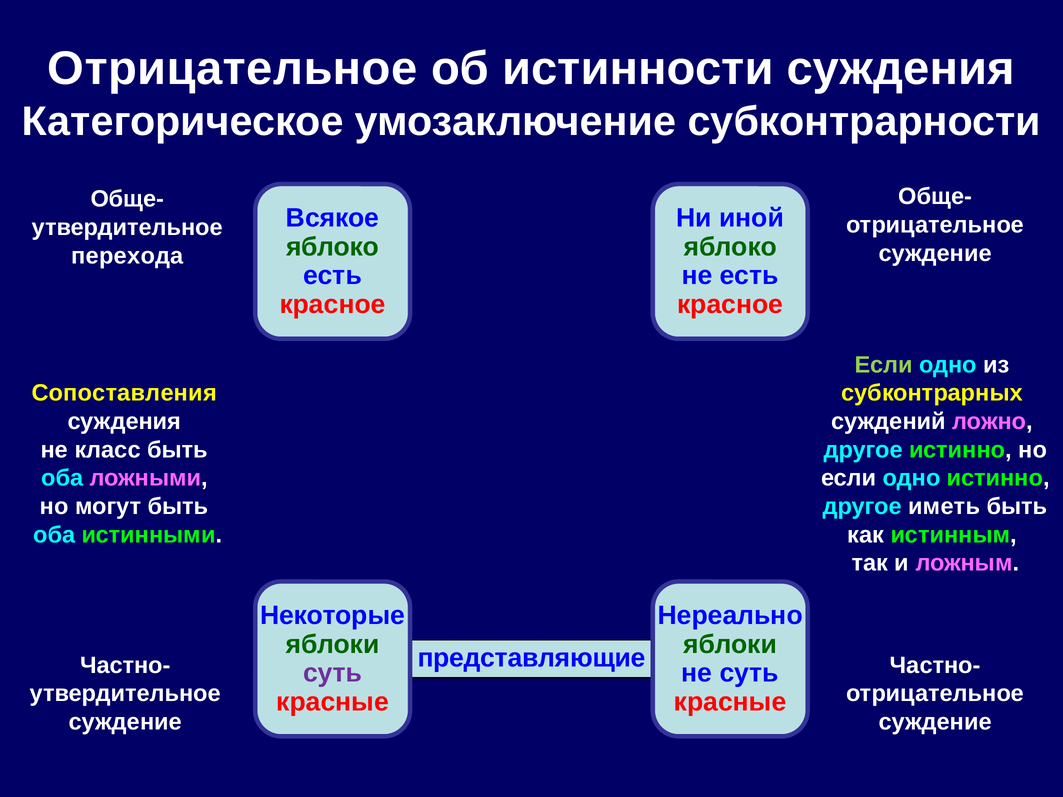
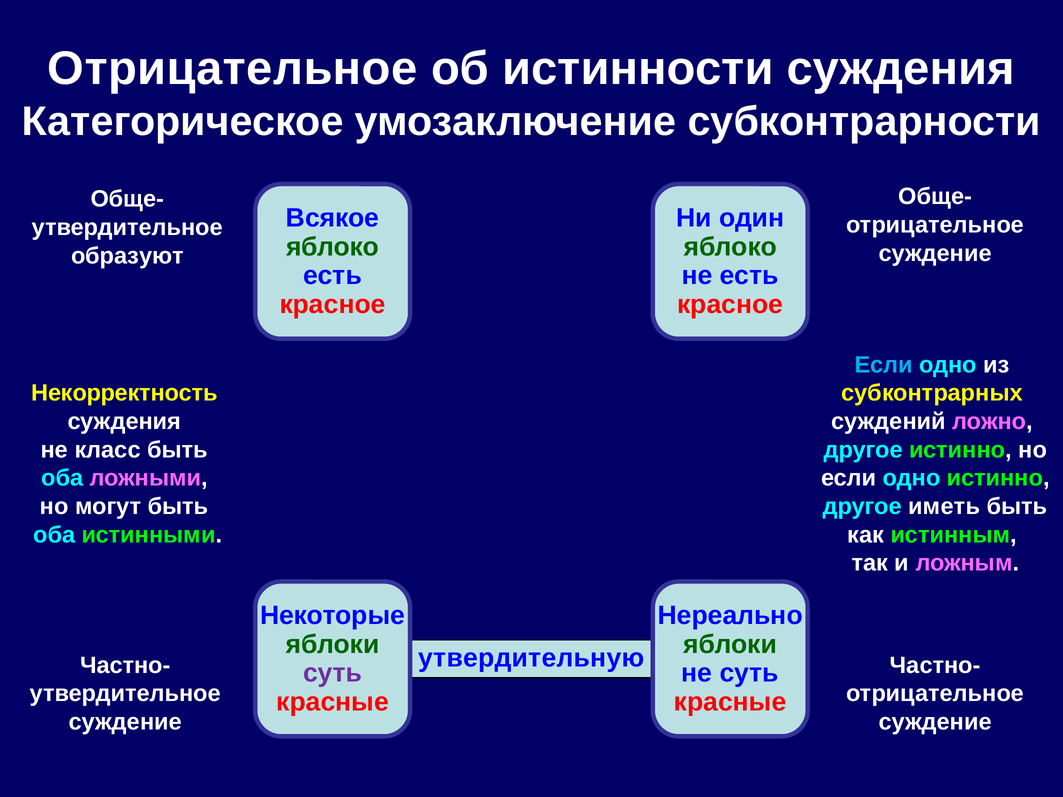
иной: иной -> один (752, 218)
перехода: перехода -> образуют (128, 256)
Если colour: light green -> light blue (884, 365)
Сопоставления: Сопоставления -> Некорректность (124, 393)
представляющие: представляющие -> утвердительную (531, 658)
